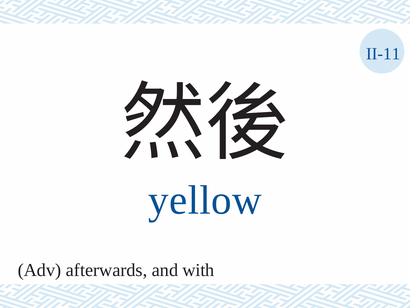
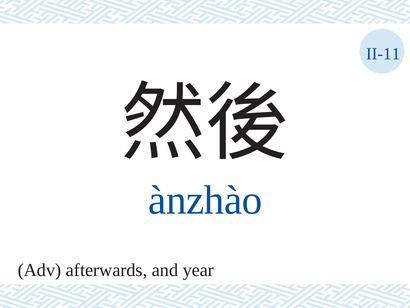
yellow: yellow -> ànzhào (205, 200)
with: with -> year (198, 270)
